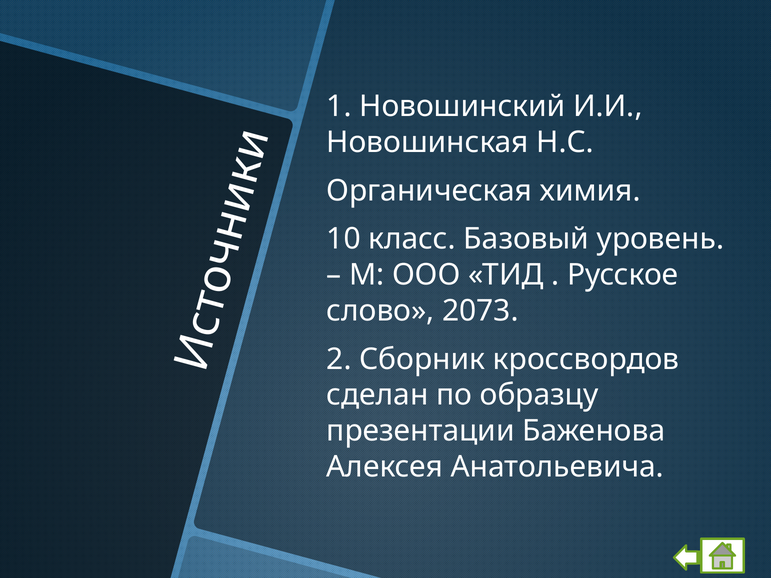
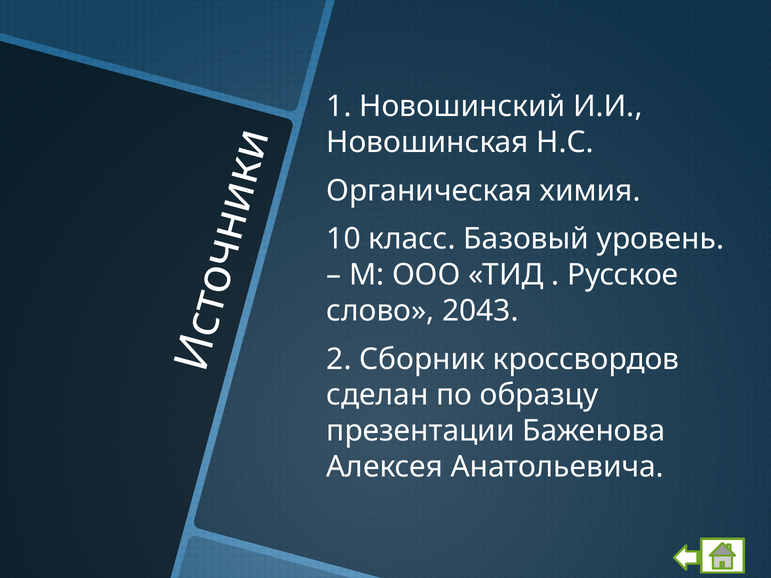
2073: 2073 -> 2043 (480, 311)
